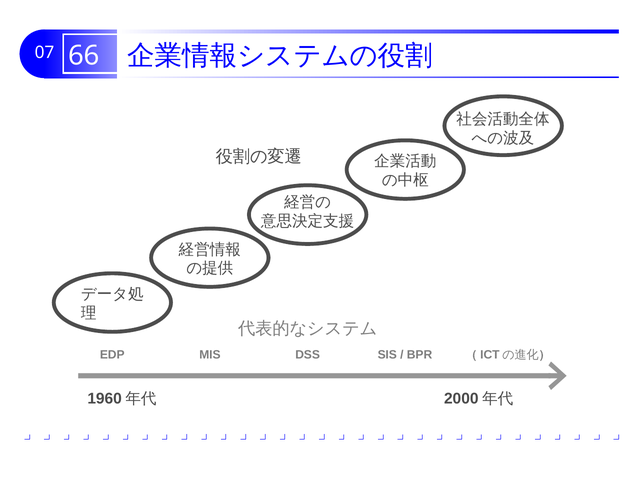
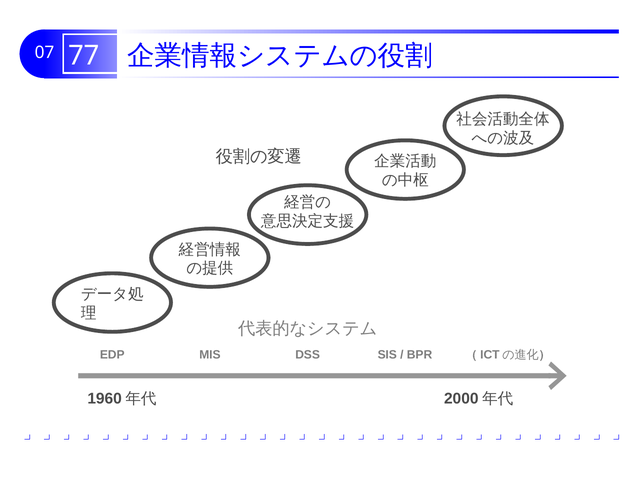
66: 66 -> 77 (84, 56)
